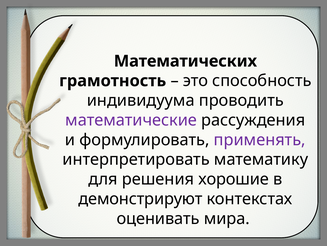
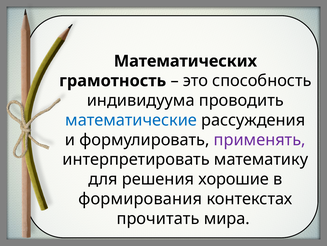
математические colour: purple -> blue (131, 120)
демонстрируют: демонстрируют -> формирования (140, 198)
оценивать: оценивать -> прочитать (158, 218)
